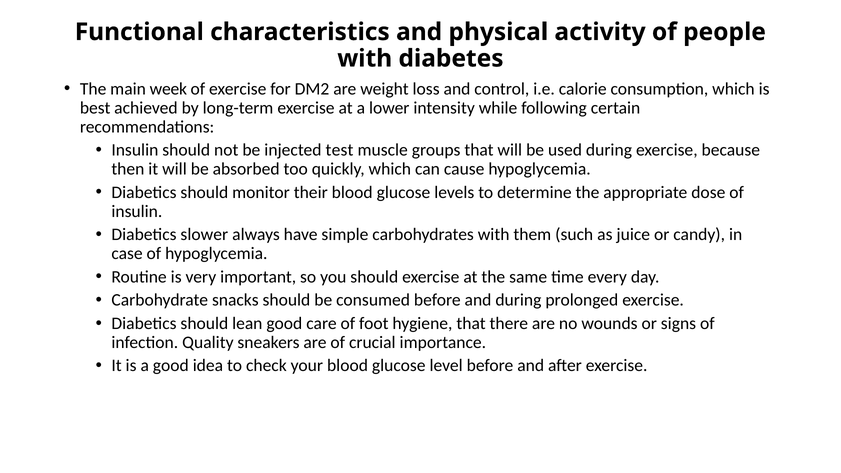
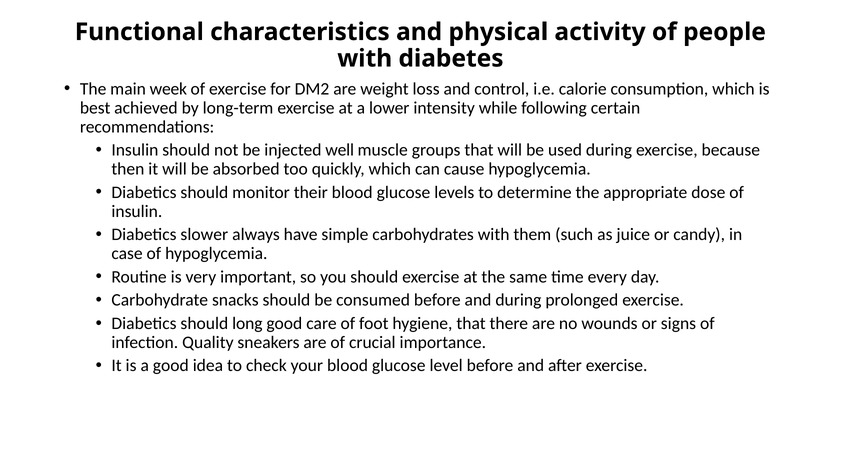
test: test -> well (340, 150)
lean: lean -> long (247, 323)
